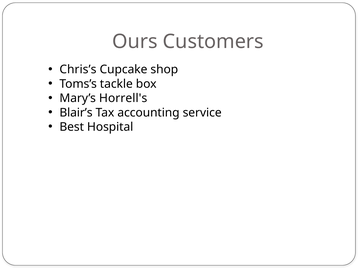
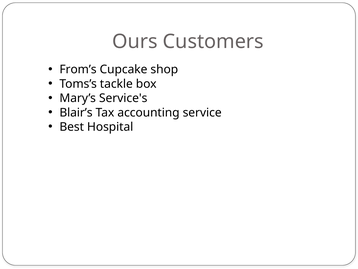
Chris’s: Chris’s -> From’s (78, 69)
Horrell's: Horrell's -> Service's (123, 98)
